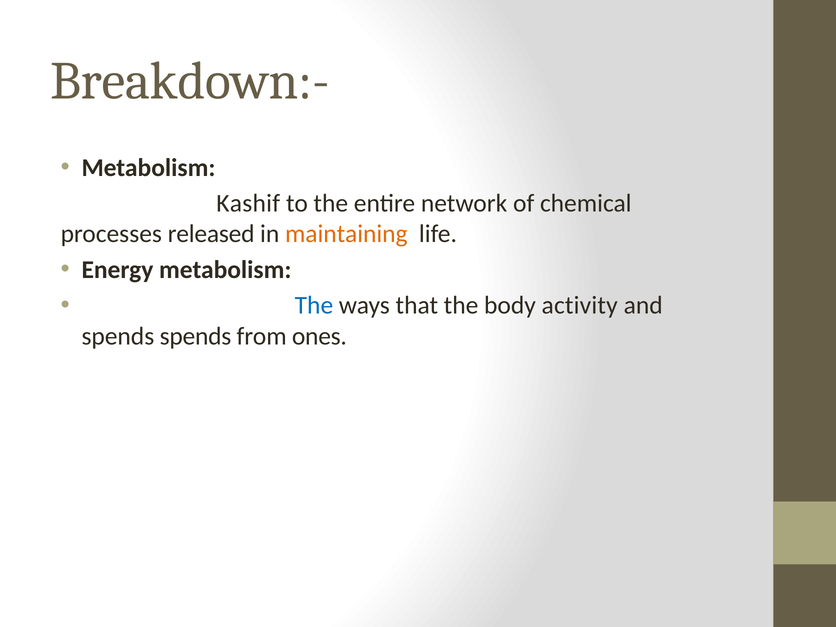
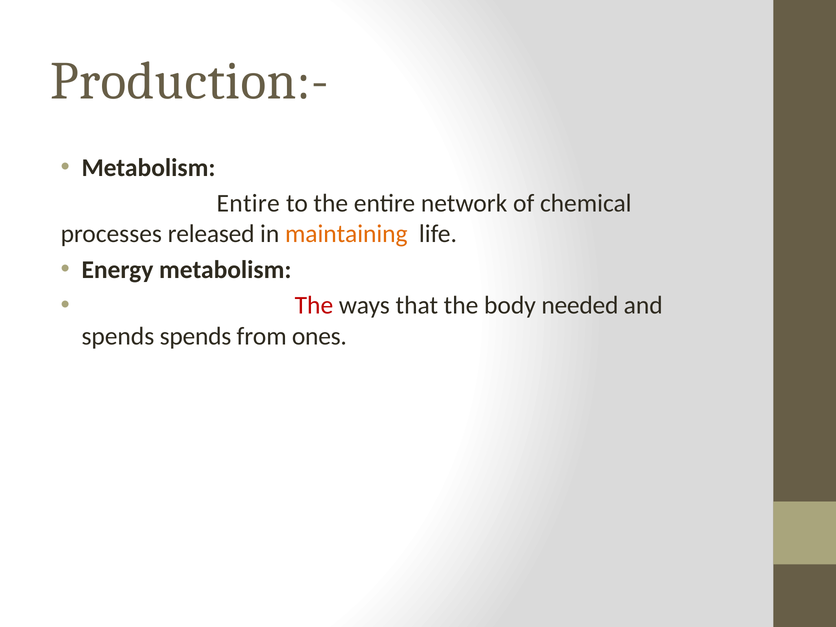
Breakdown:-: Breakdown:- -> Production:- (190, 81)
Kashif: Kashif -> Entire (248, 203)
The colour: blue -> red (314, 305)
activity: activity -> needed (580, 305)
